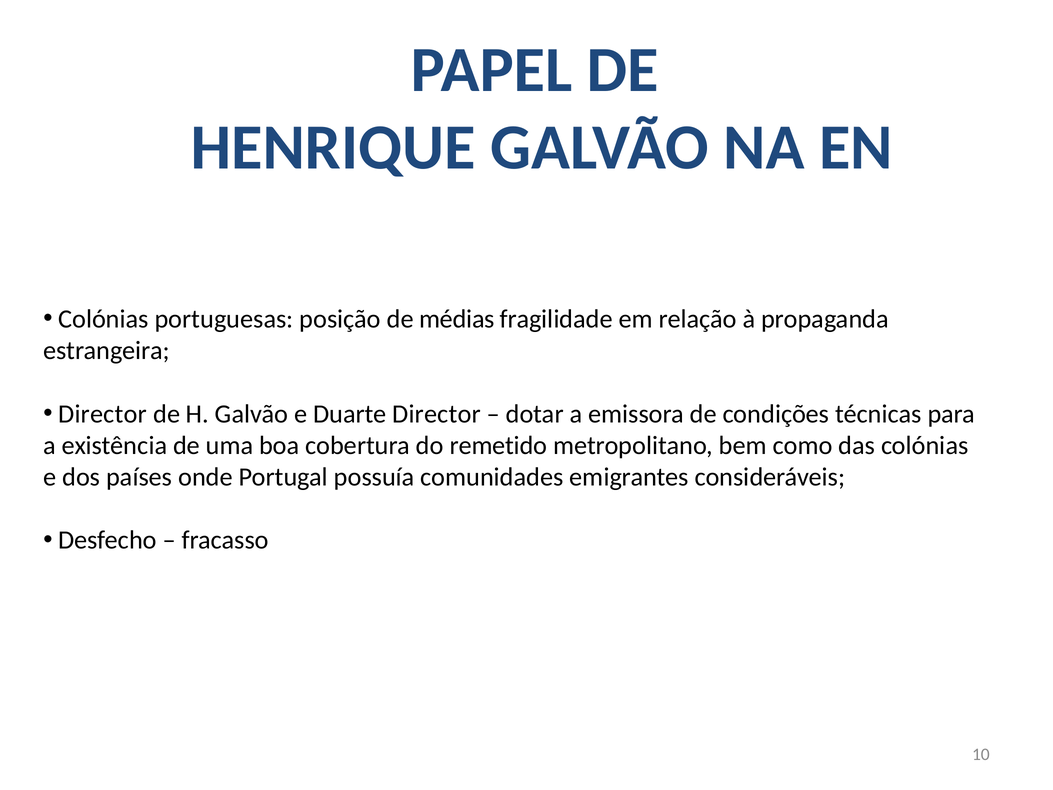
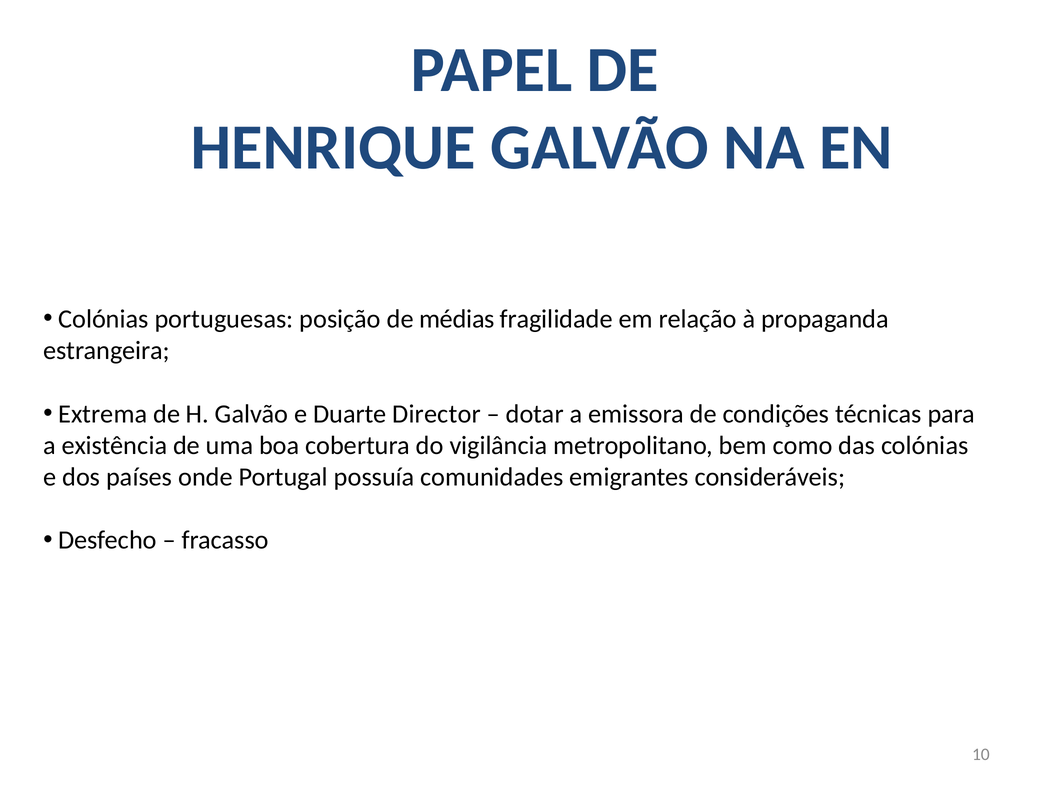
Director: Director -> Extrema (103, 414)
remetido: remetido -> vigilância (498, 445)
